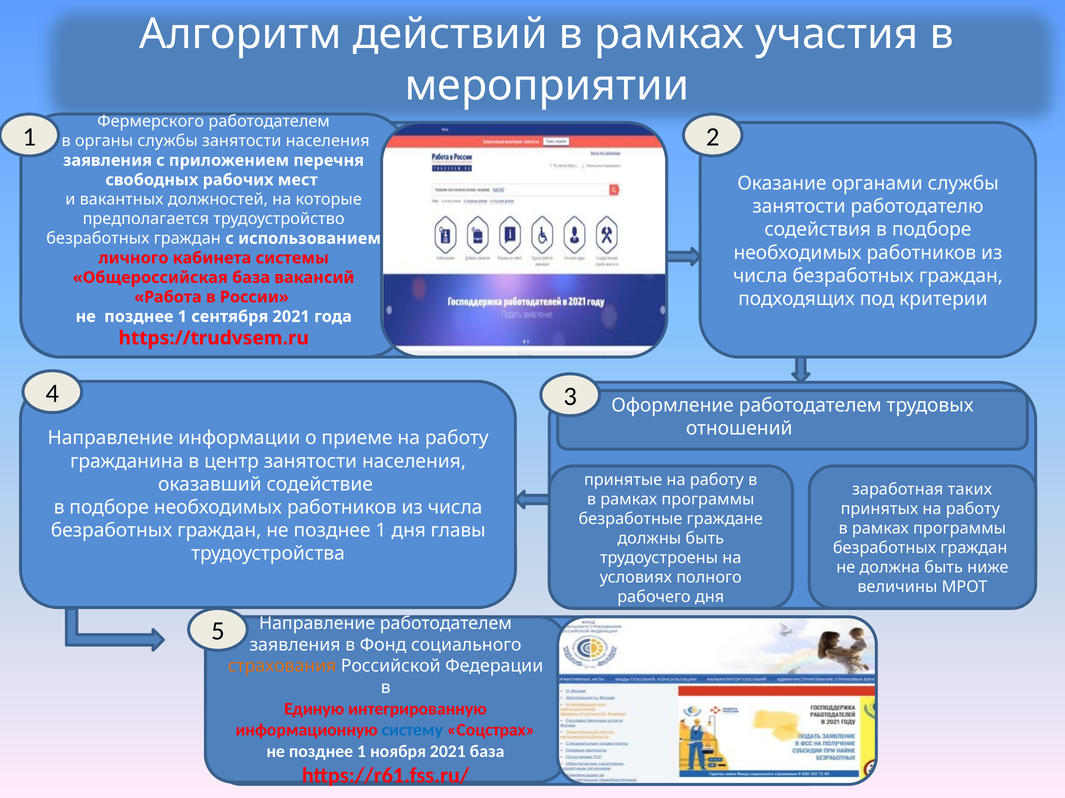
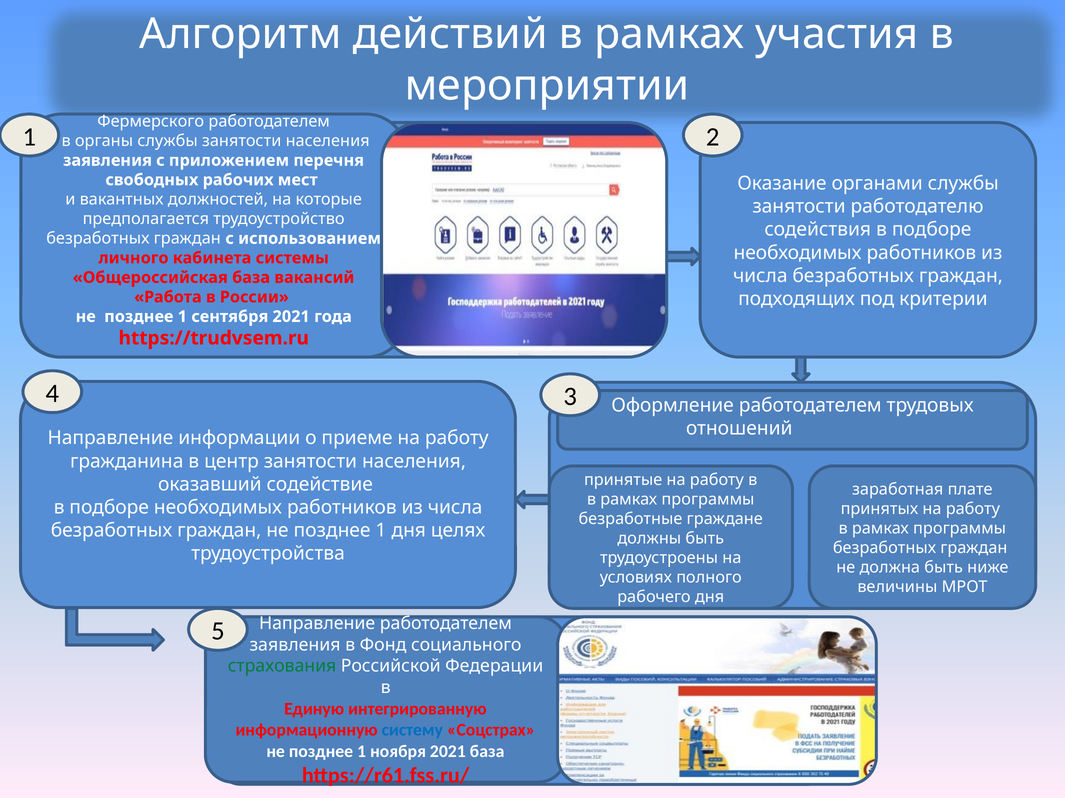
таких: таких -> плате (970, 490)
главы: главы -> целях (458, 531)
страхования colour: orange -> green (282, 667)
